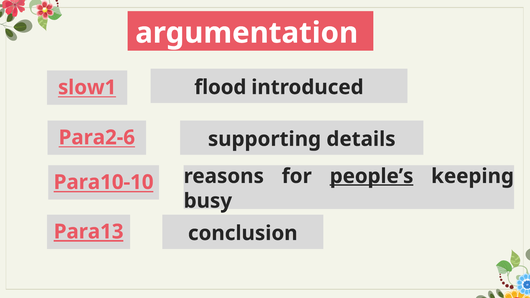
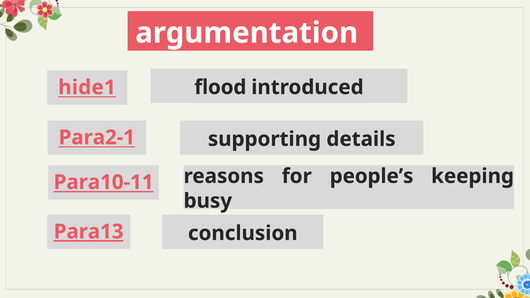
slow1: slow1 -> hide1 (87, 87)
Para2-6: Para2-6 -> Para2-1 (97, 138)
Para10-10: Para10-10 -> Para10-11 (104, 182)
people’s underline: present -> none (372, 176)
